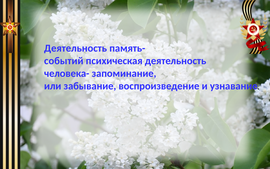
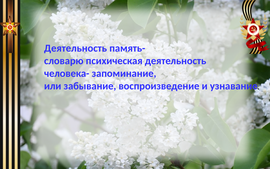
событий: событий -> словарю (64, 61)
